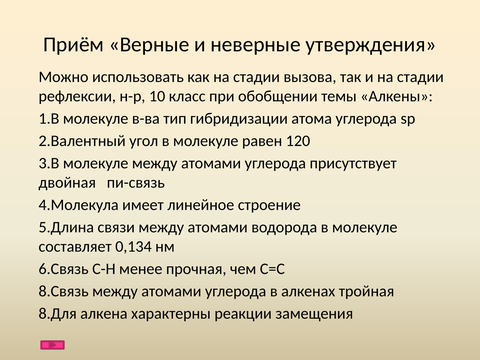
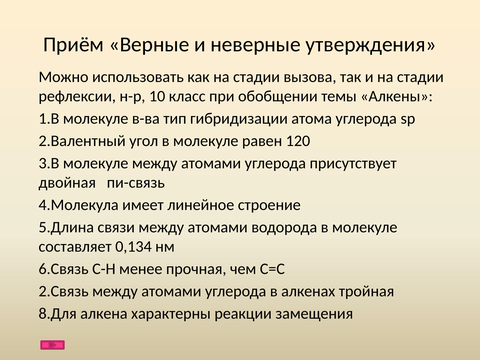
8.Связь: 8.Связь -> 2.Связь (64, 291)
